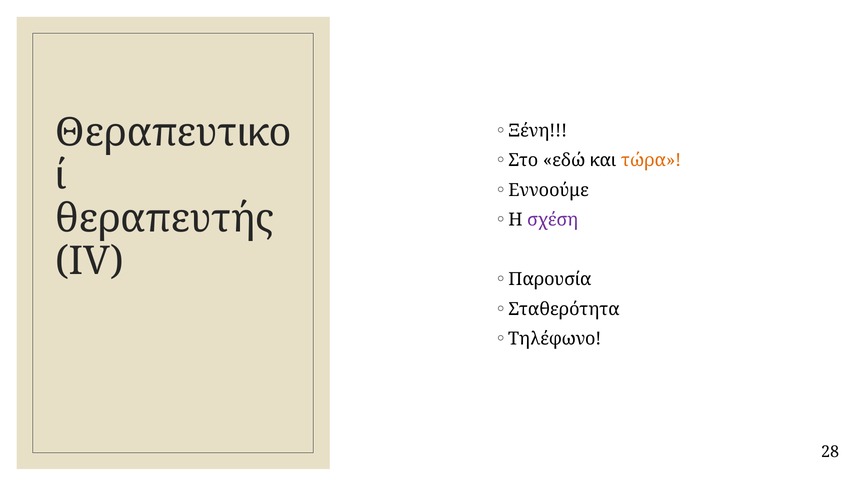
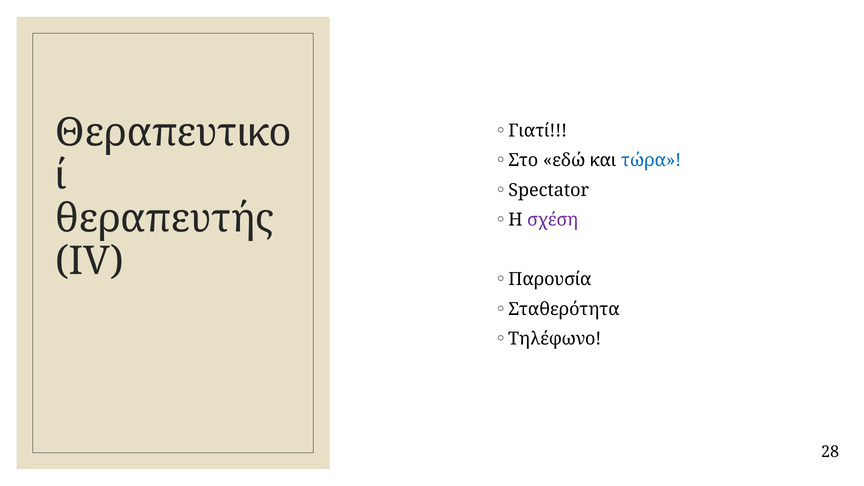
Ξένη: Ξένη -> Γιατί (538, 131)
τώρα colour: orange -> blue (651, 161)
Εννοούμε: Εννοούμε -> Spectator (549, 190)
